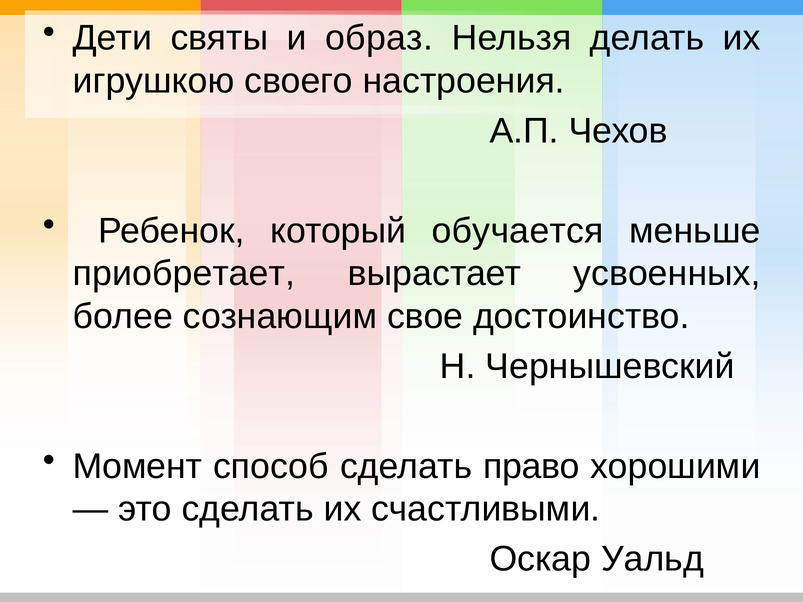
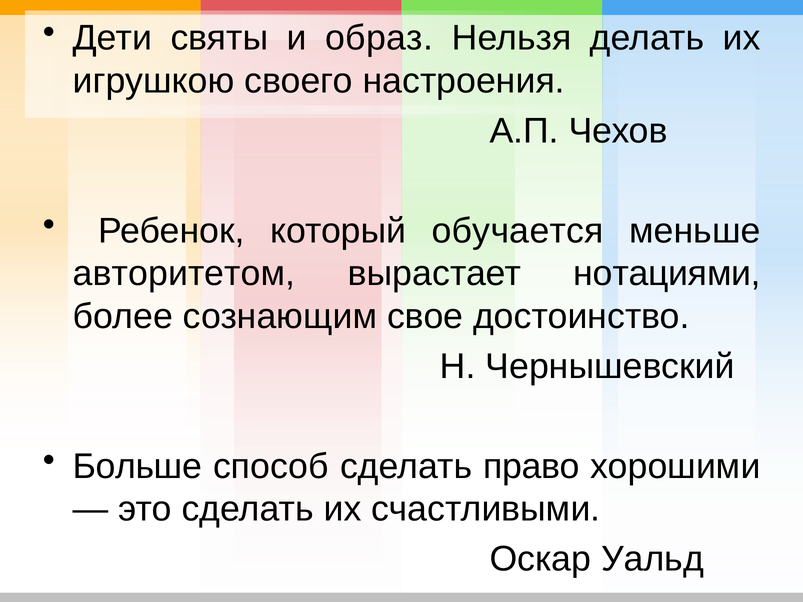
приобретает: приобретает -> авторитетом (184, 274)
усвоенных: усвоенных -> нотациями (667, 274)
Момент: Момент -> Больше (137, 467)
